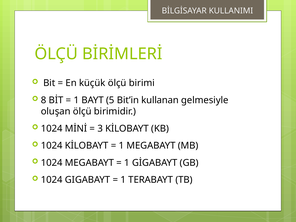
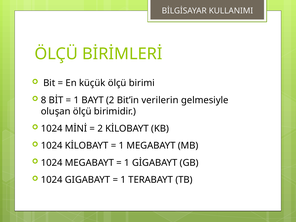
BAYT 5: 5 -> 2 (110, 100)
kullanan: kullanan -> verilerin (160, 100)
3: 3 -> 2 (100, 129)
